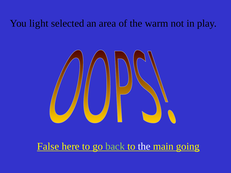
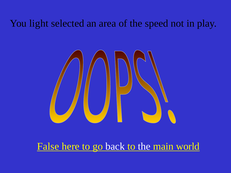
warm: warm -> speed (157, 23)
back colour: light green -> white (115, 147)
going: going -> world (188, 147)
